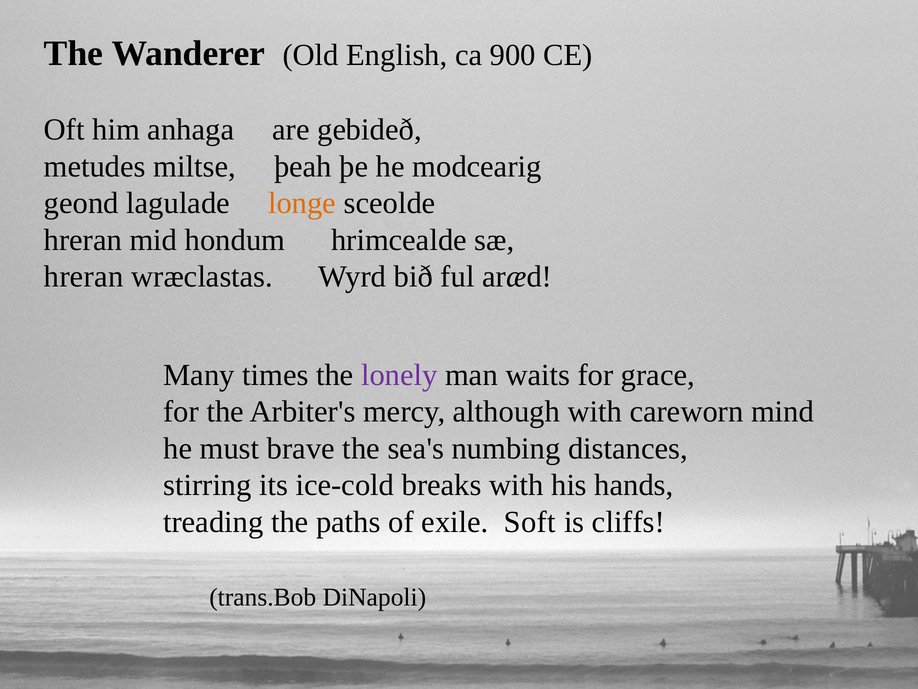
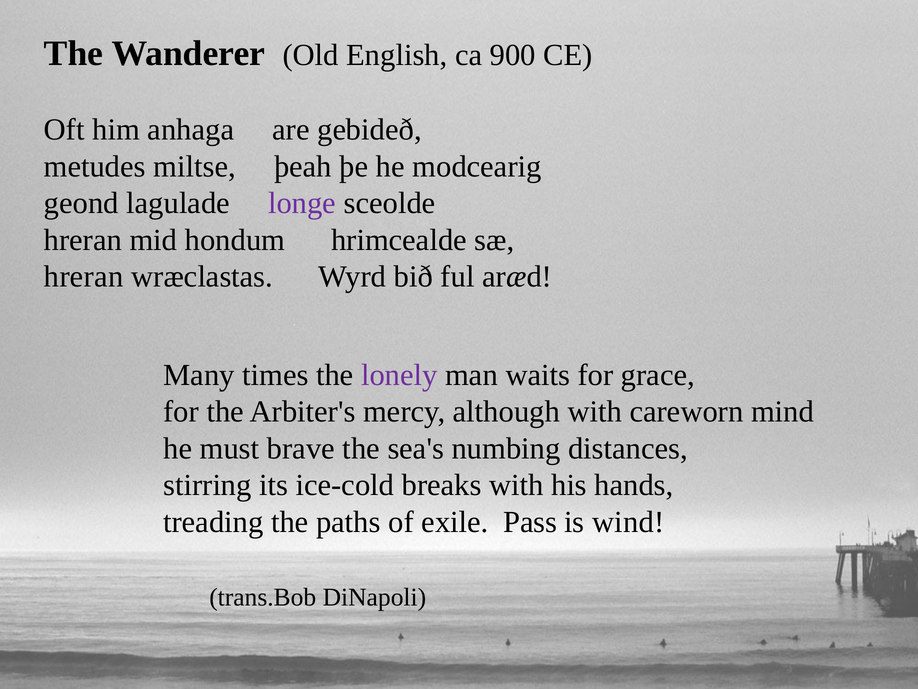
longe colour: orange -> purple (302, 203)
Soft: Soft -> Pass (530, 522)
cliffs: cliffs -> wind (628, 522)
